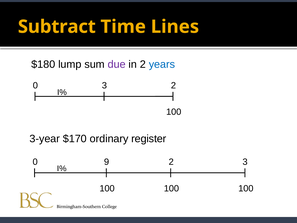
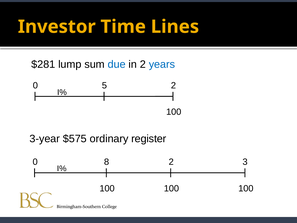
Subtract: Subtract -> Investor (57, 27)
$180: $180 -> $281 (43, 64)
due colour: purple -> blue (117, 64)
0 3: 3 -> 5 (104, 85)
$170: $170 -> $575 (75, 139)
9: 9 -> 8 (107, 162)
